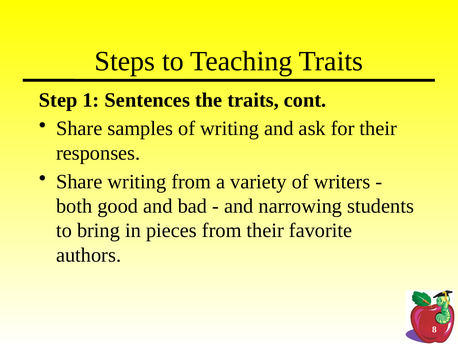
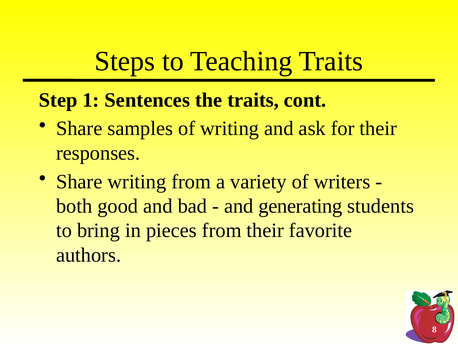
narrowing: narrowing -> generating (300, 206)
